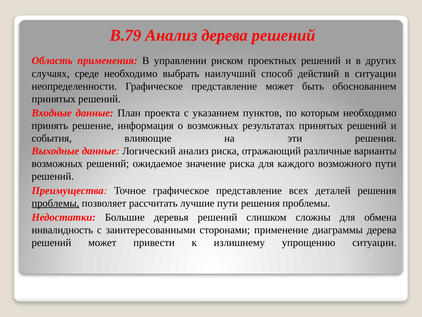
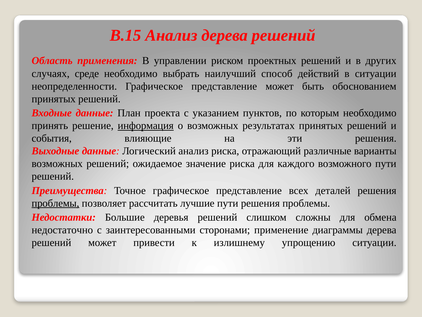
B.79: B.79 -> B.15 (125, 35)
информация underline: none -> present (146, 126)
инвалидность: инвалидность -> недостаточно (62, 230)
